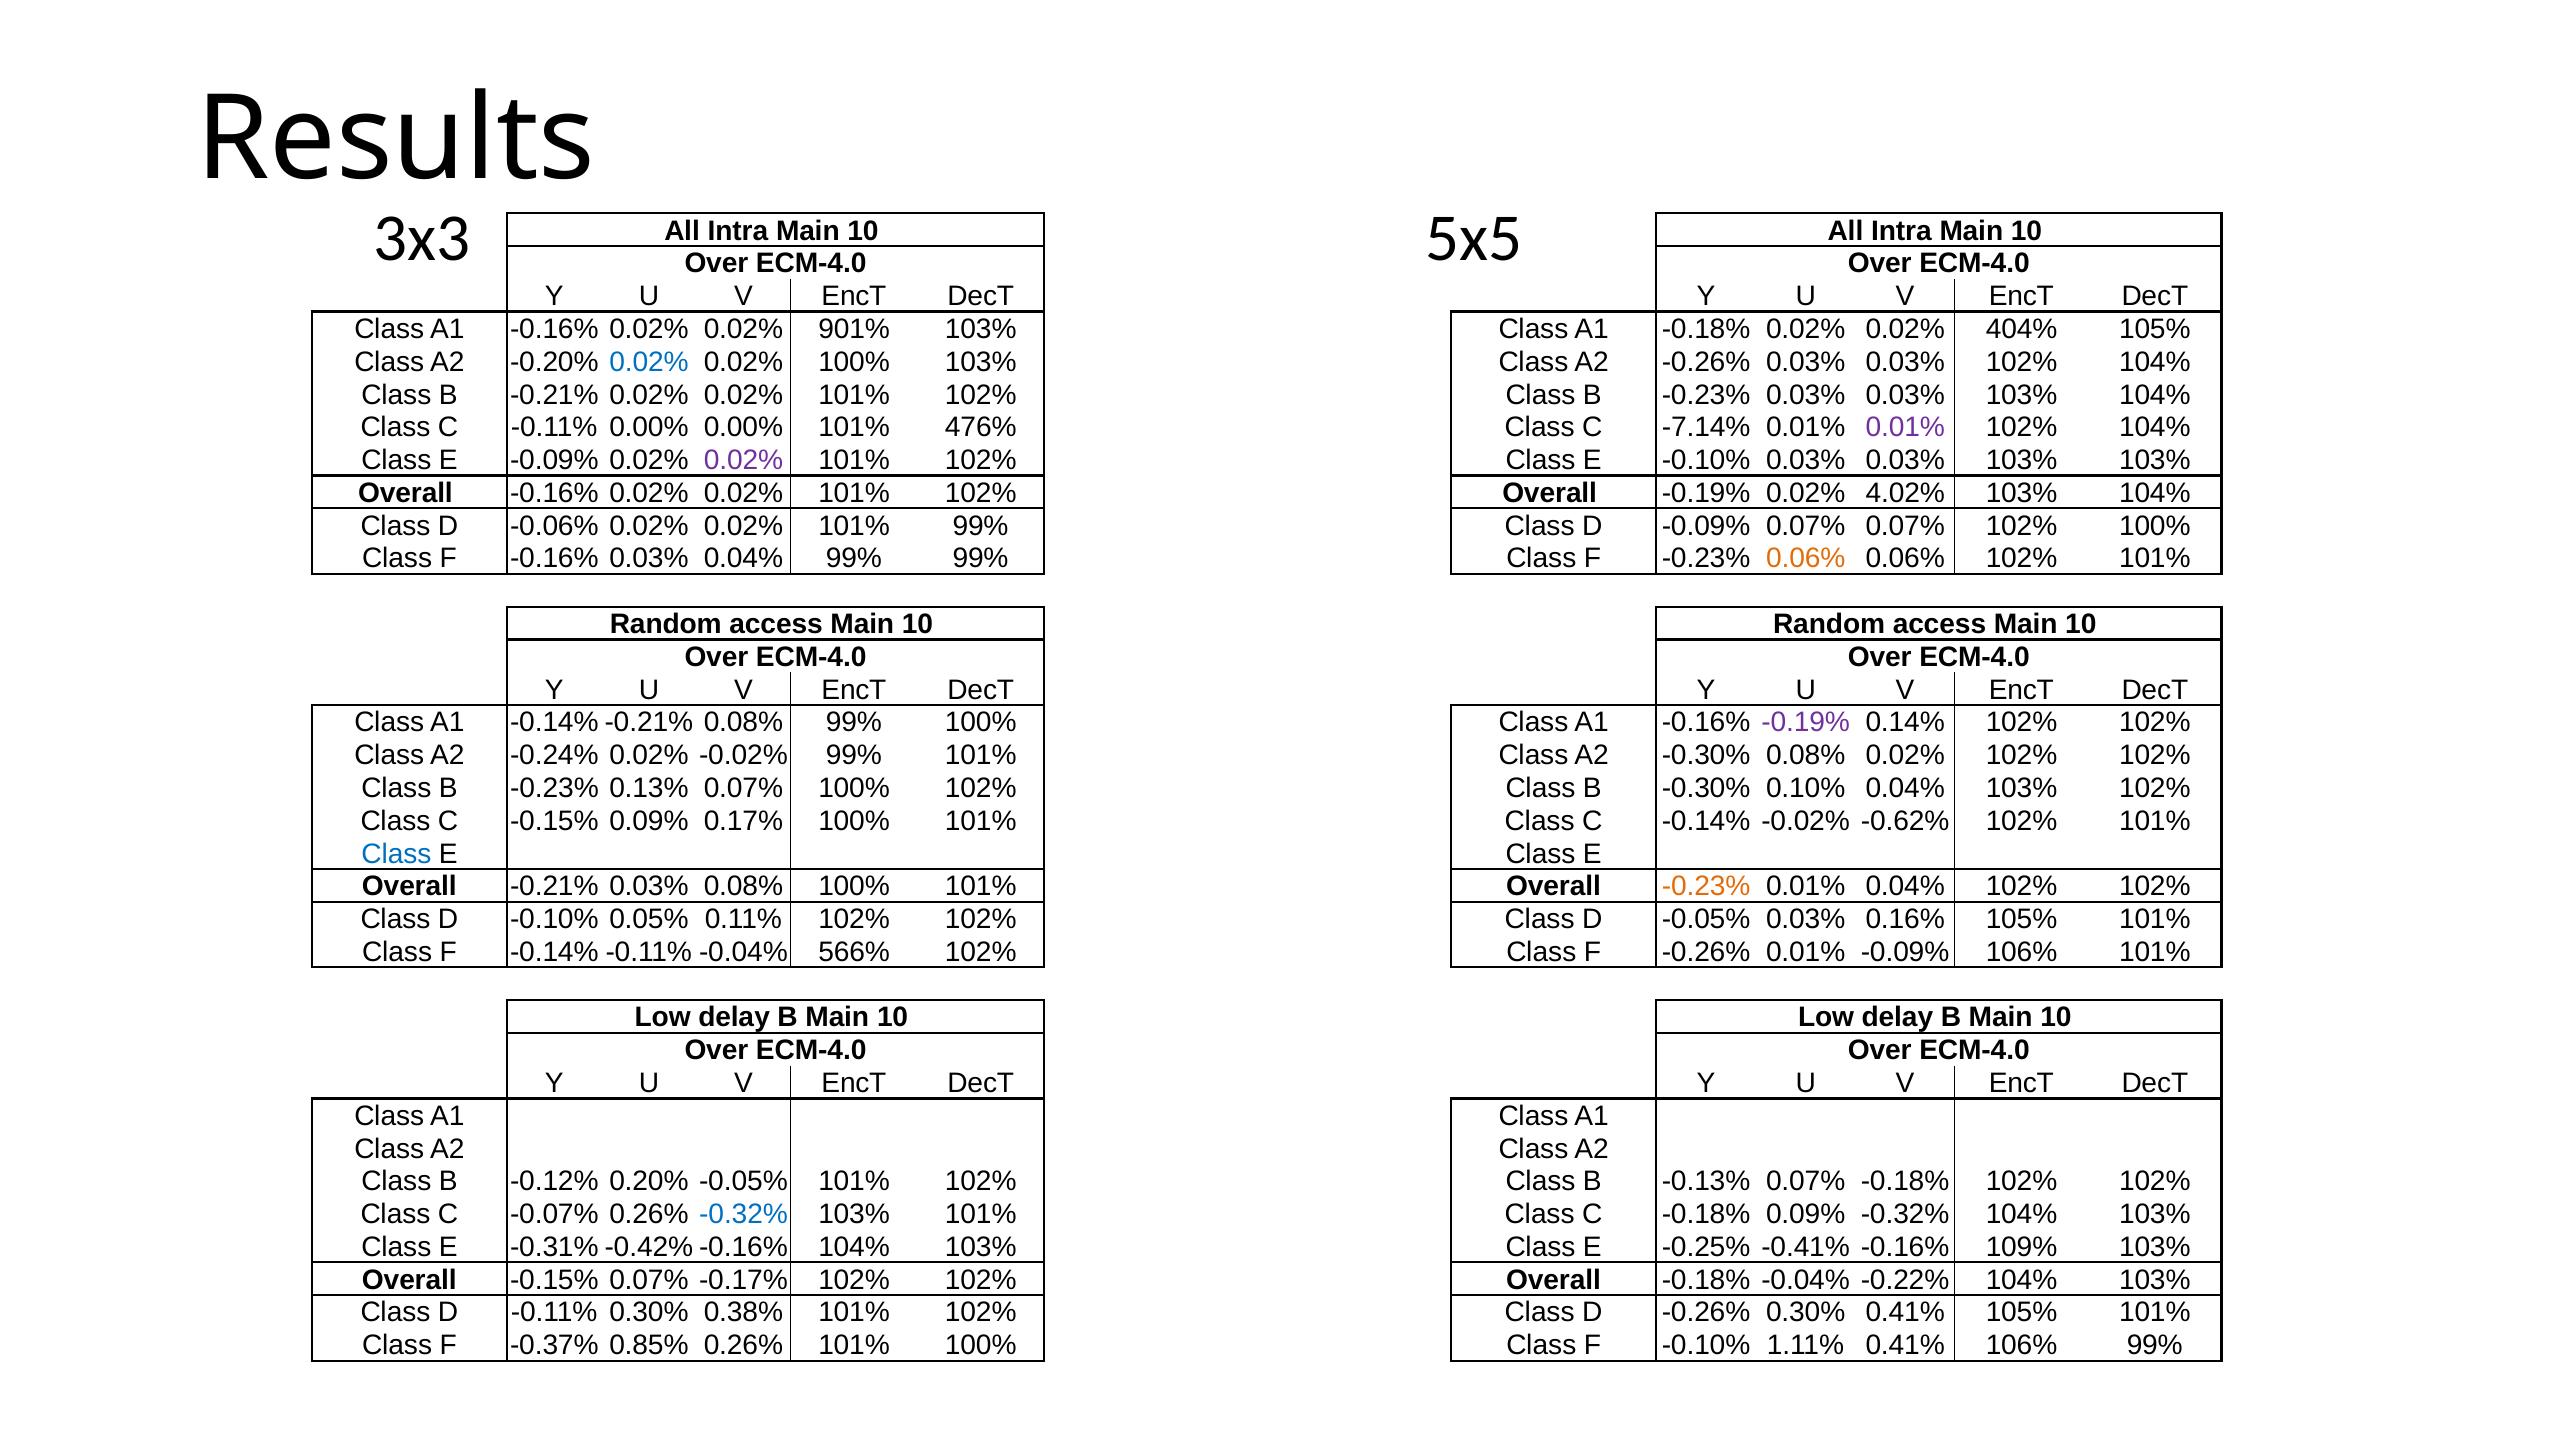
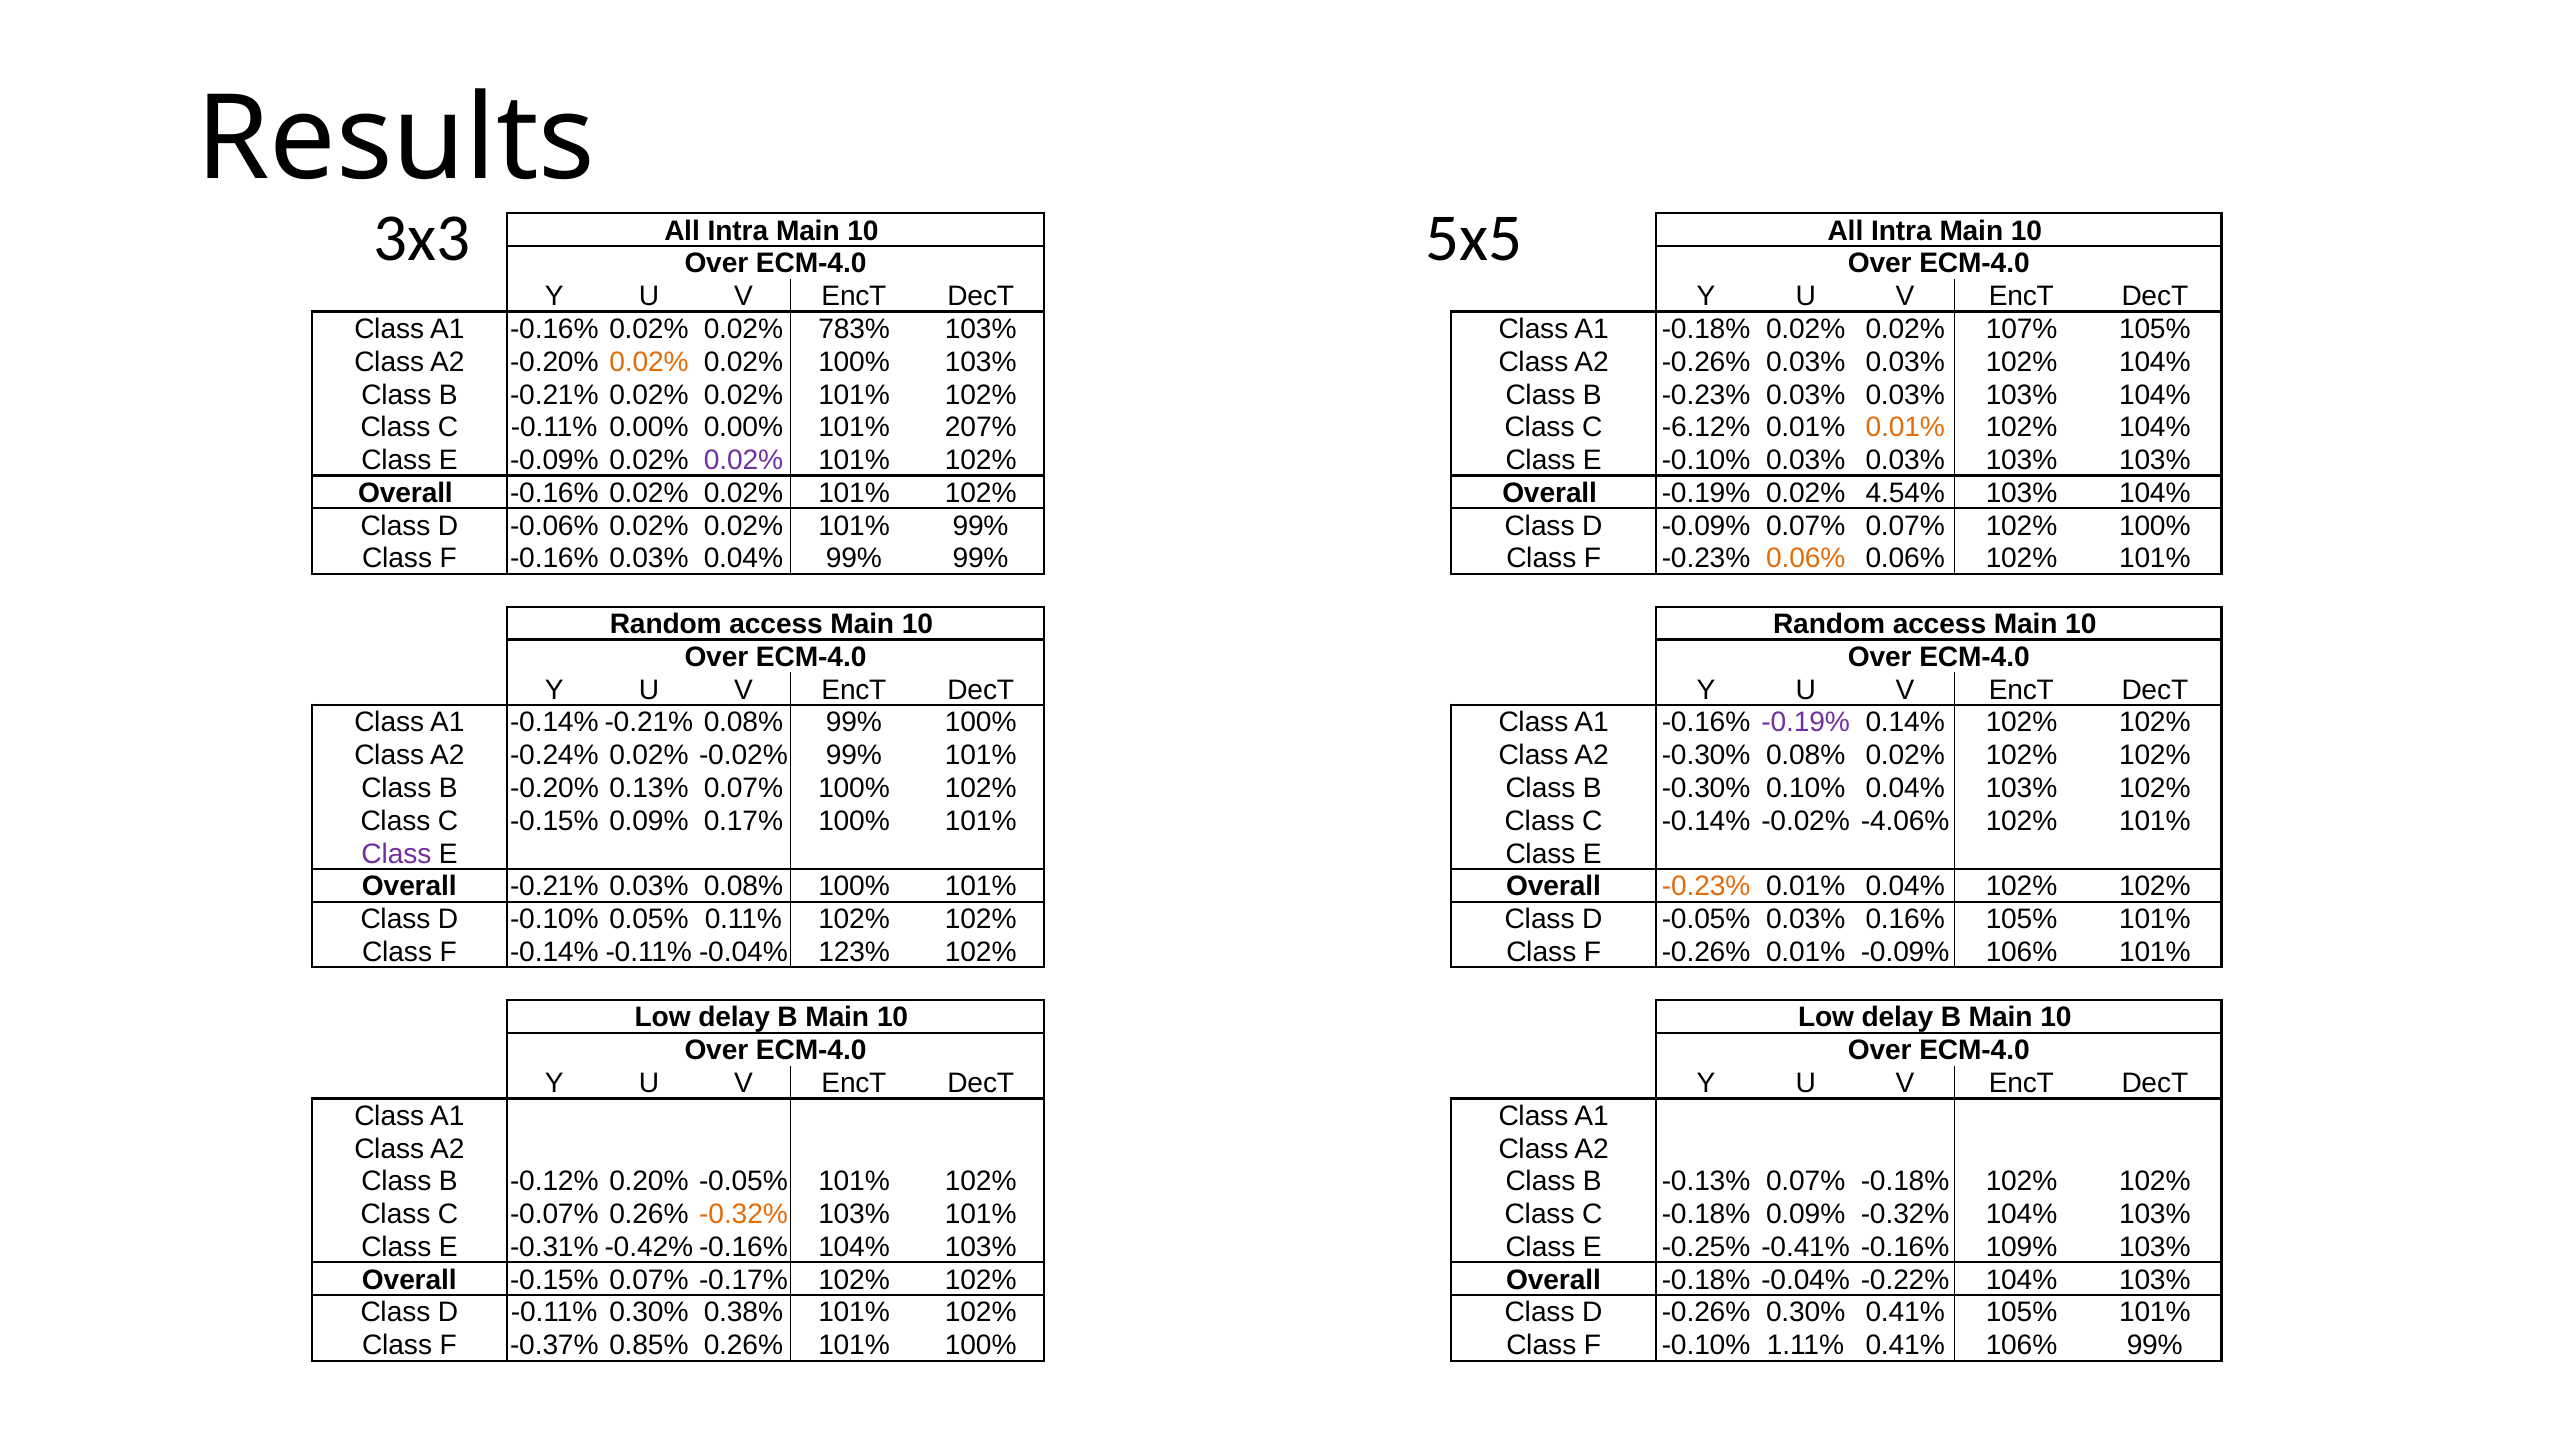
901%: 901% -> 783% (854, 329)
404%: 404% -> 107% (2022, 329)
0.02% colour: blue -> orange (649, 362)
476%: 476% -> 207% (981, 428)
-7.14%: -7.14% -> -6.12% (1706, 428)
0.01% colour: purple -> orange (1905, 428)
4.02%: 4.02% -> 4.54% (1905, 493)
-0.23%: -0.23% -> -0.20% (554, 788)
-0.62%: -0.62% -> -4.06% (1905, 821)
Class colour: blue -> purple (396, 854)
566%: 566% -> 123% (854, 952)
-0.32% colour: blue -> orange (744, 1214)
